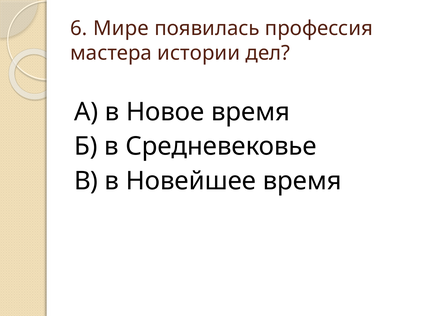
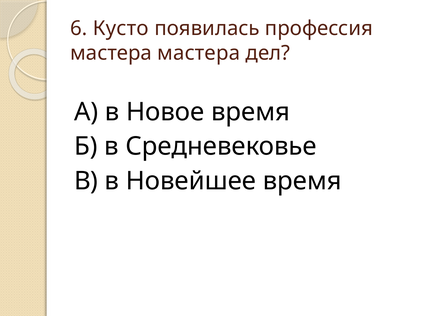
Мире: Мире -> Кусто (121, 28)
мастера истории: истории -> мастера (199, 53)
